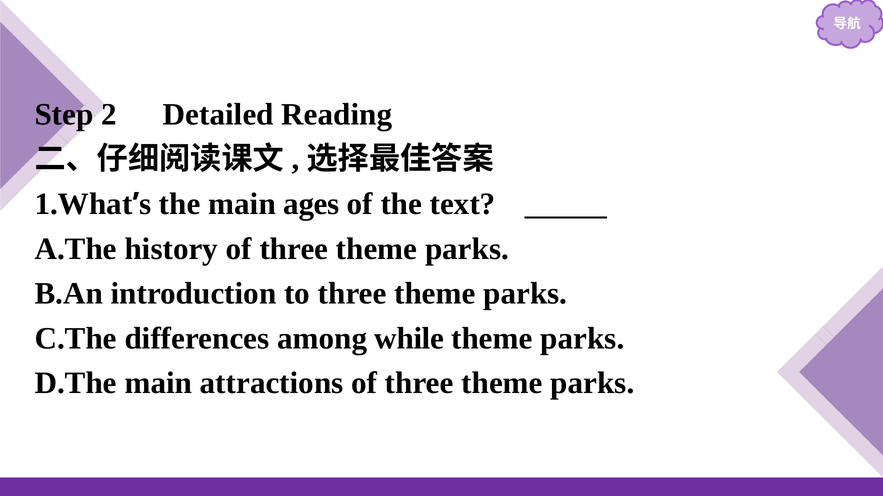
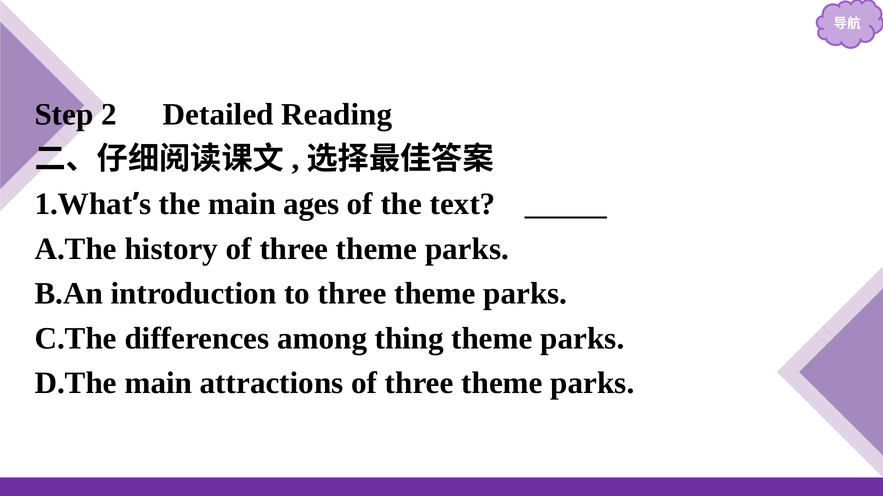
while: while -> thing (409, 339)
